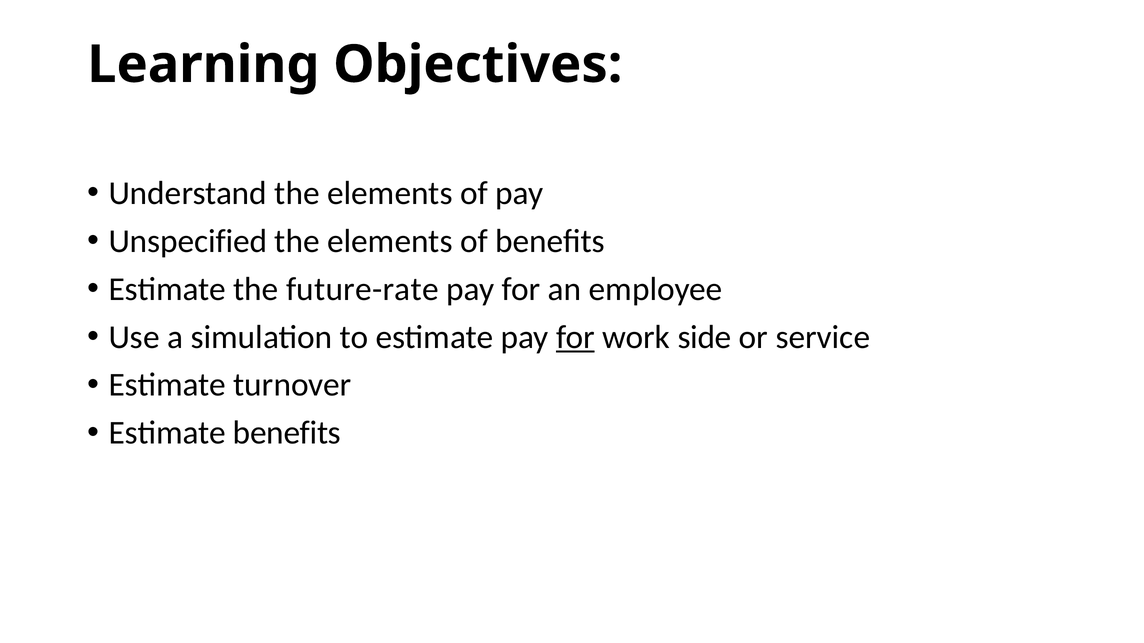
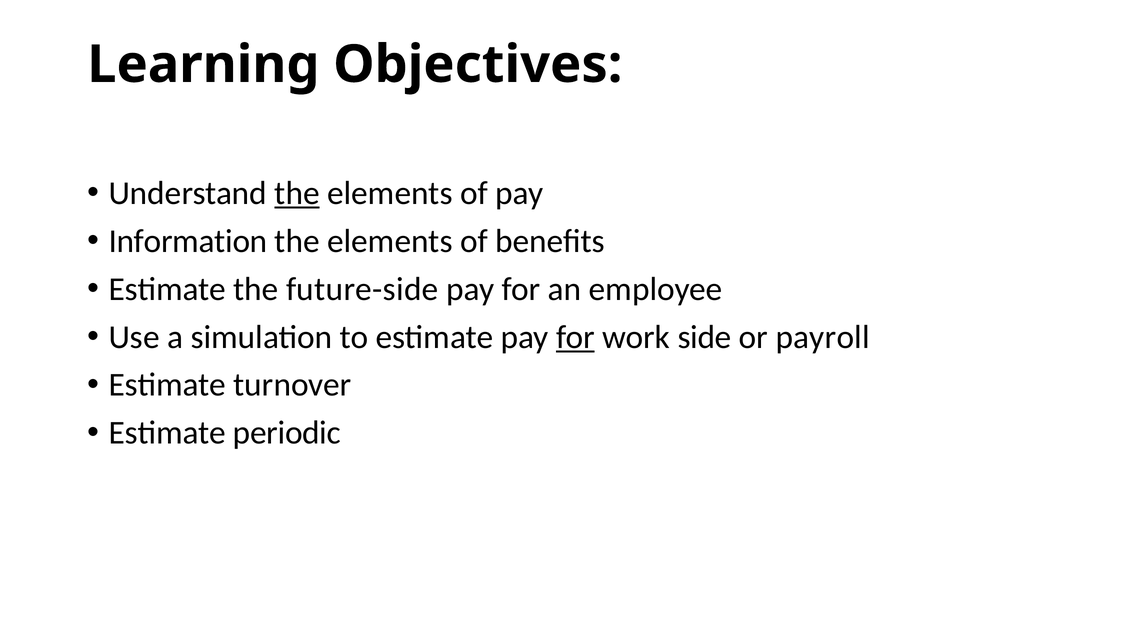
the underline: none -> present (297, 193)
Unspecified: Unspecified -> Information (188, 241)
future-rate: future-rate -> future-side (362, 289)
service: service -> payroll (823, 337)
Estimate benefits: benefits -> periodic (287, 433)
